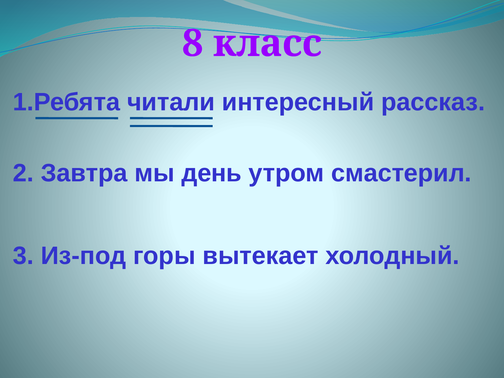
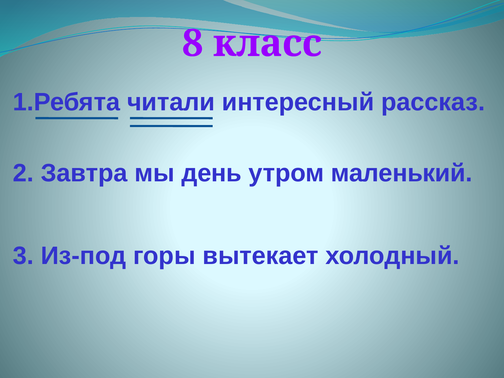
смастерил: смастерил -> маленький (402, 173)
